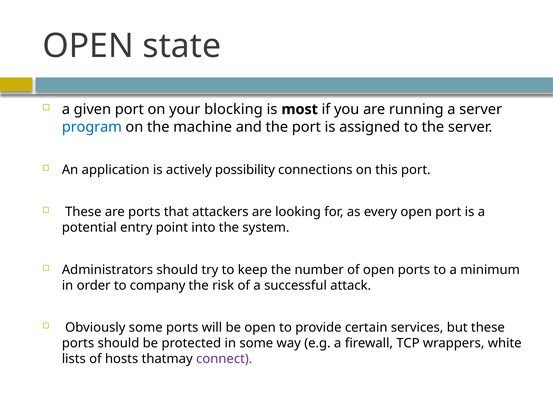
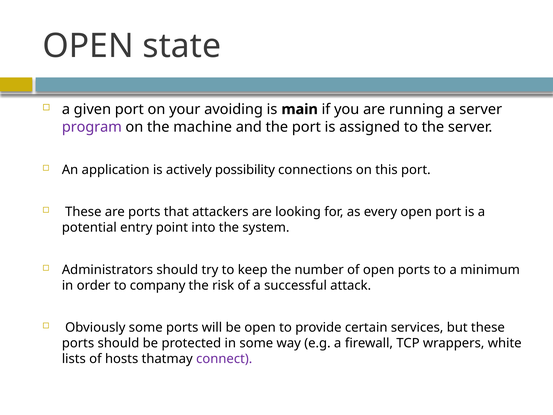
blocking: blocking -> avoiding (234, 109)
most: most -> main (300, 109)
program colour: blue -> purple (92, 127)
